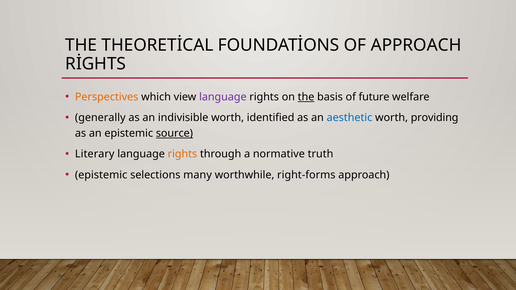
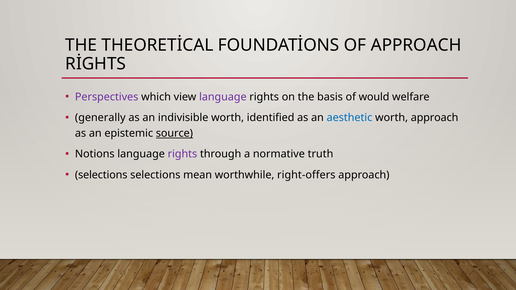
Perspectives colour: orange -> purple (107, 97)
the underline: present -> none (306, 97)
future: future -> would (374, 97)
worth providing: providing -> approach (435, 118)
Literary: Literary -> Notions (95, 154)
rights colour: orange -> purple (182, 154)
epistemic: epistemic -> selections (101, 175)
many: many -> mean (198, 175)
right-forms: right-forms -> right-offers (306, 175)
